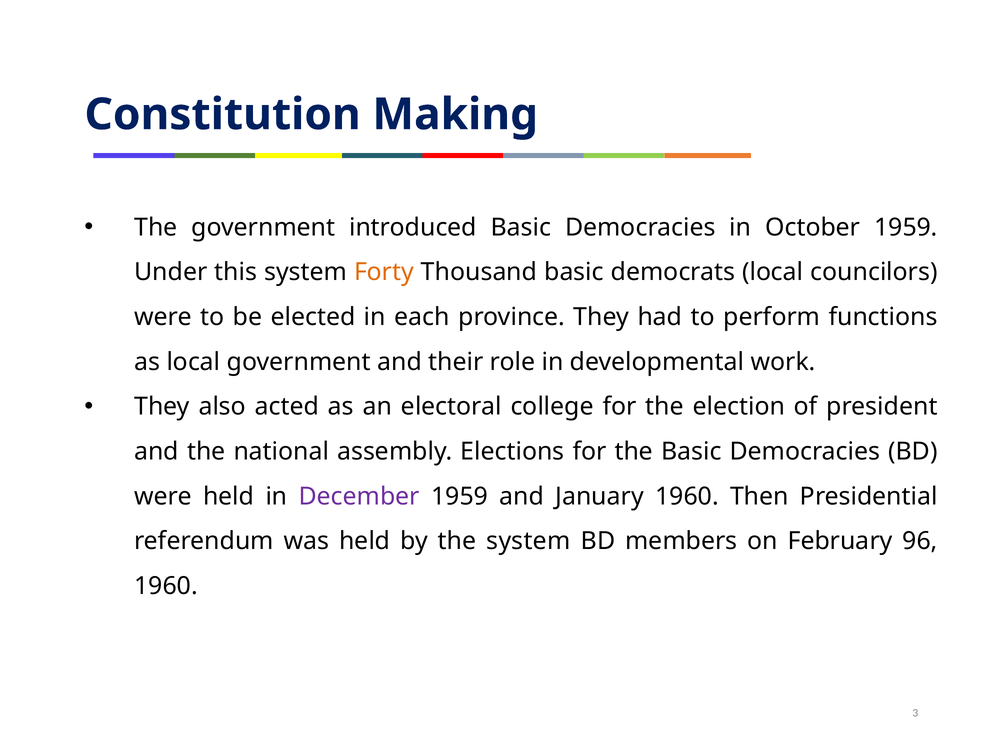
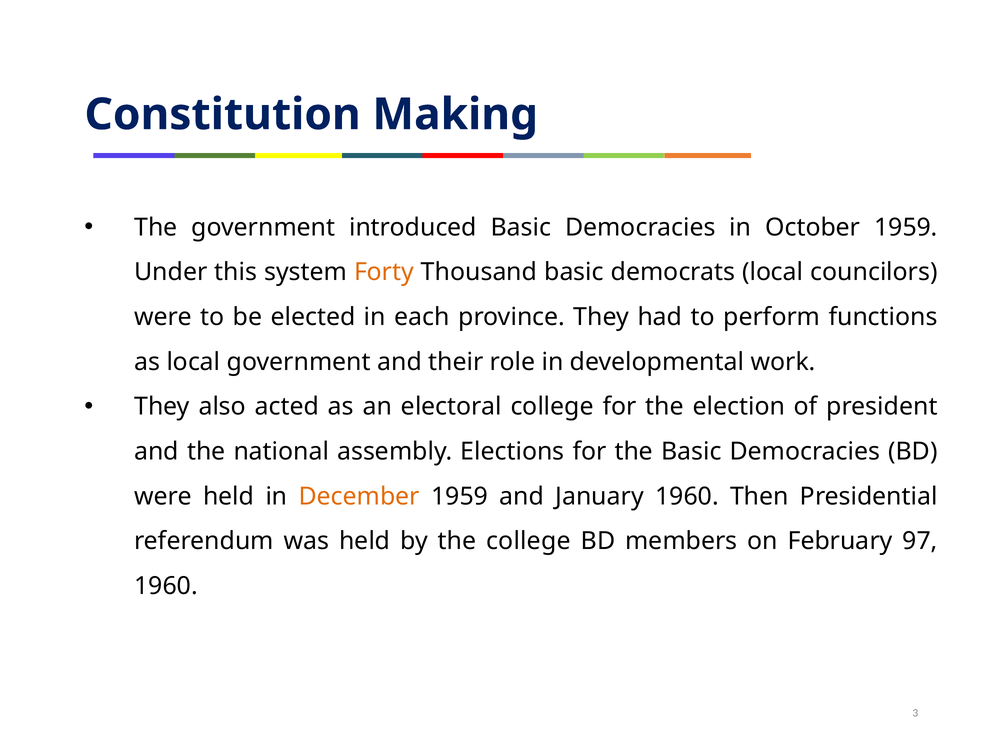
December colour: purple -> orange (359, 496)
the system: system -> college (528, 541)
96: 96 -> 97 (920, 541)
